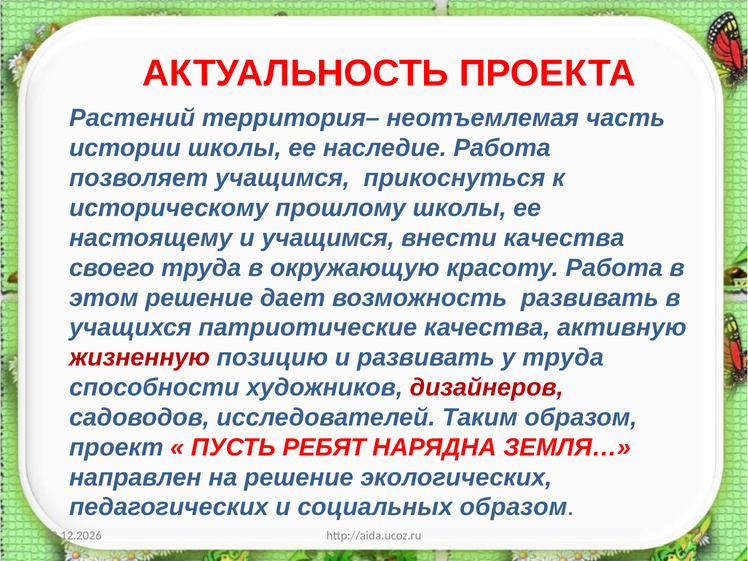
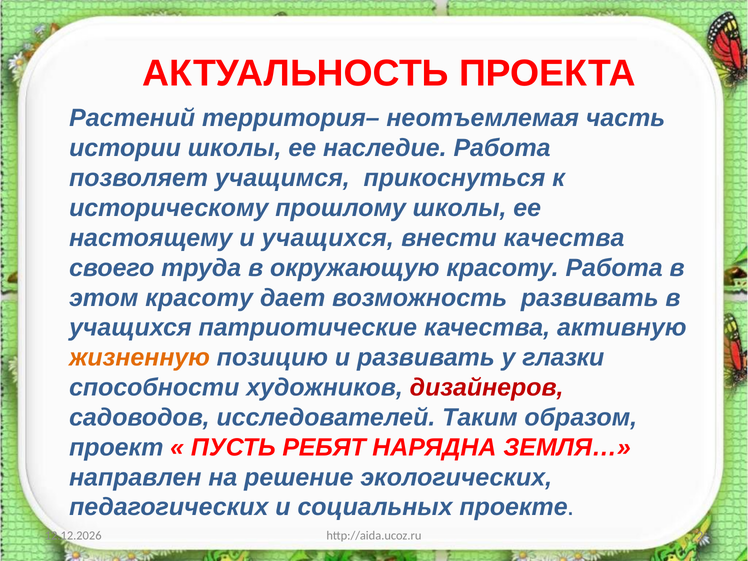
и учащимся: учащимся -> учащихся (328, 238)
этом решение: решение -> красоту (199, 298)
жизненную colour: red -> orange (140, 358)
у труда: труда -> глазки (563, 358)
социальных образом: образом -> проекте (514, 507)
